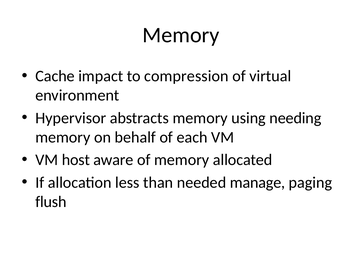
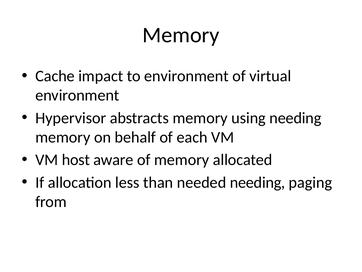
to compression: compression -> environment (186, 76)
needed manage: manage -> needing (258, 182)
flush: flush -> from (51, 201)
